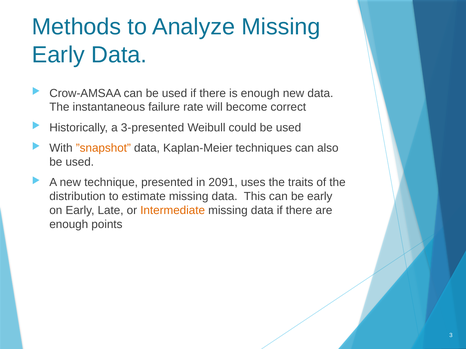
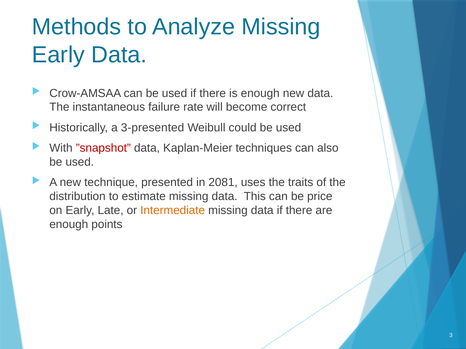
”snapshot colour: orange -> red (103, 148)
2091: 2091 -> 2081 (223, 183)
be early: early -> price (320, 197)
